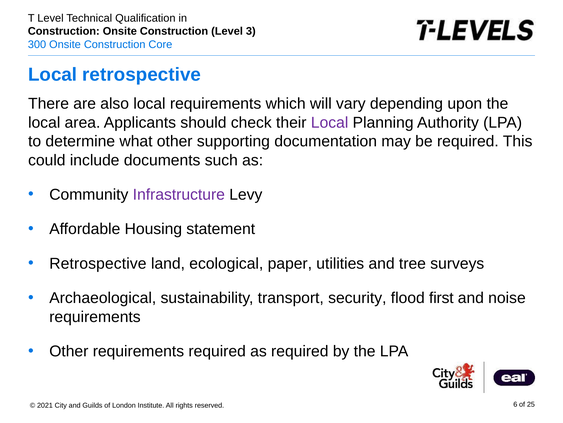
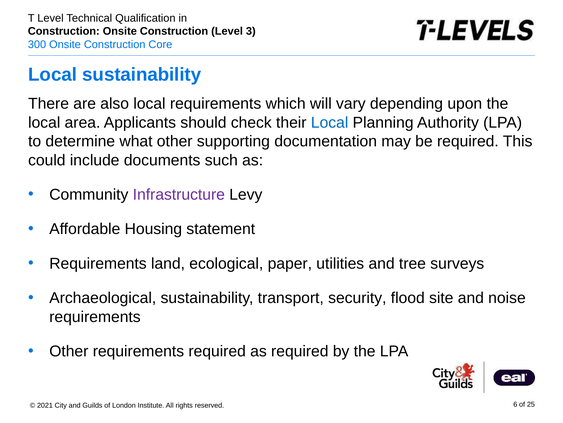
Local retrospective: retrospective -> sustainability (142, 75)
Local colour: purple -> blue (330, 122)
Retrospective: Retrospective -> Requirements (98, 263)
first: first -> site (441, 298)
